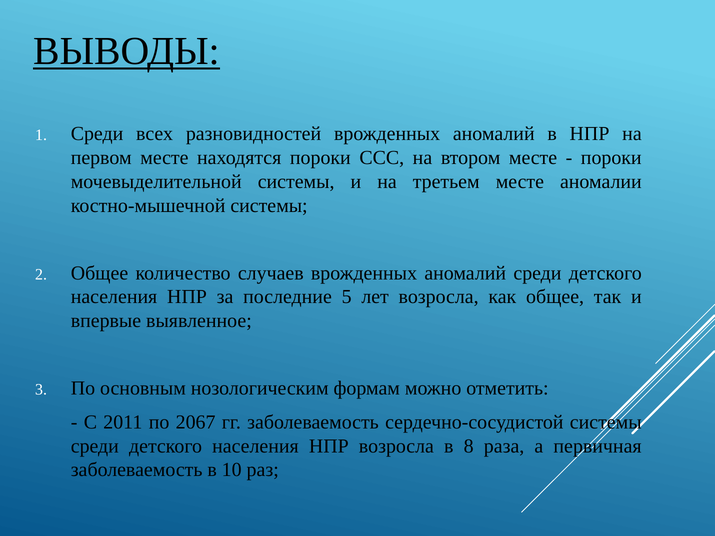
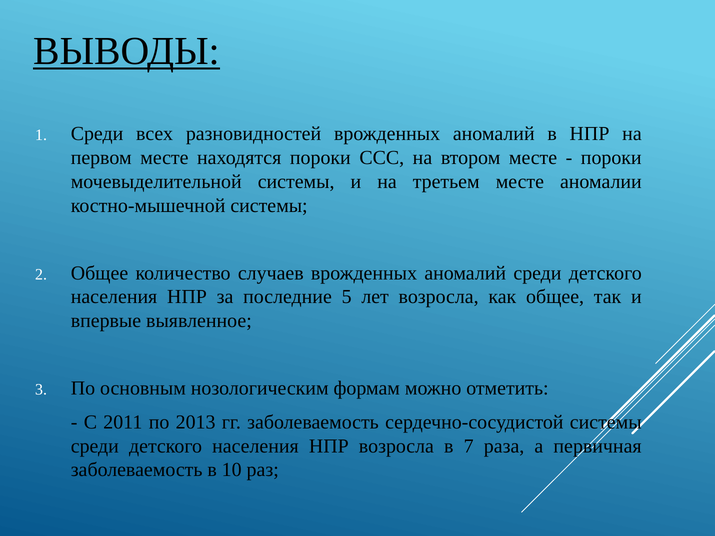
2067: 2067 -> 2013 (196, 422)
8: 8 -> 7 (469, 446)
